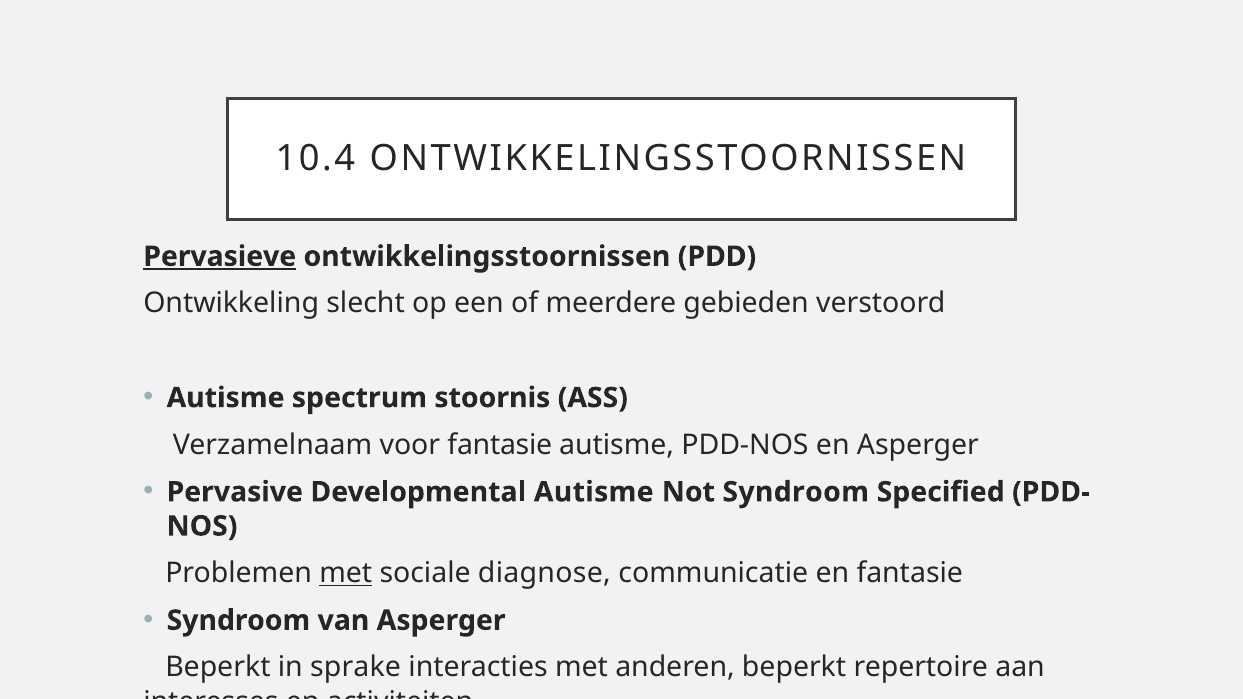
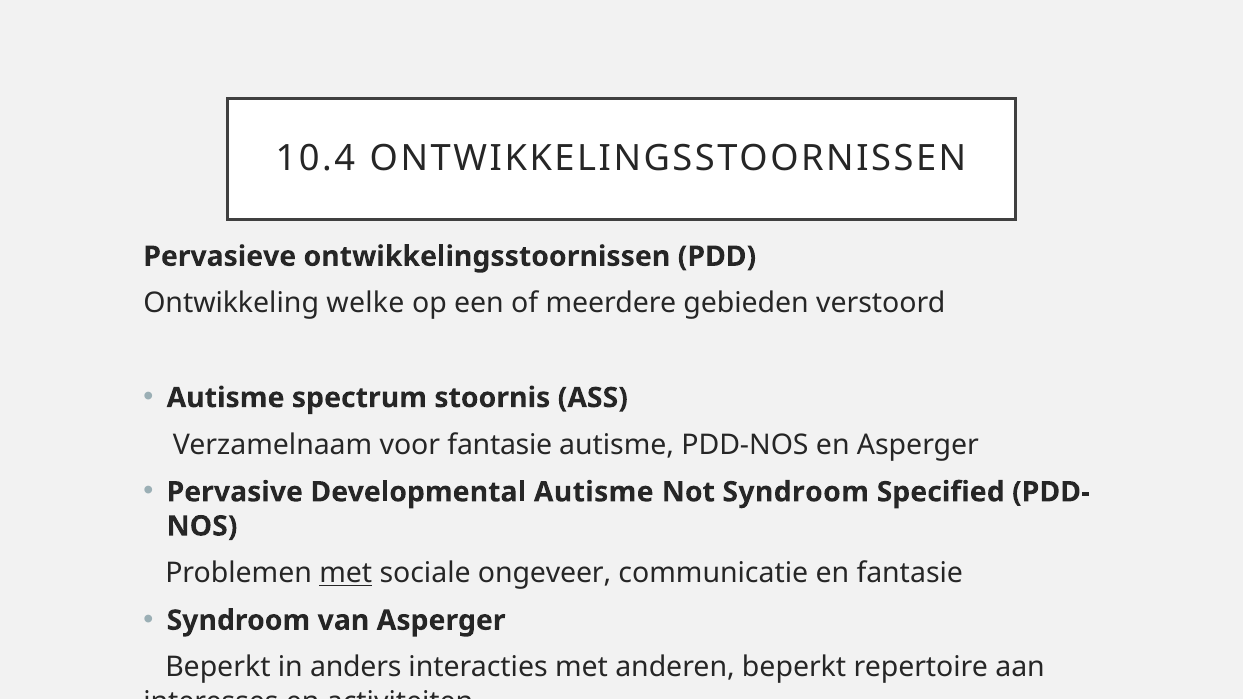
Pervasieve underline: present -> none (220, 257)
slecht: slecht -> welke (365, 304)
diagnose: diagnose -> ongeveer (545, 573)
sprake: sprake -> anders (356, 668)
